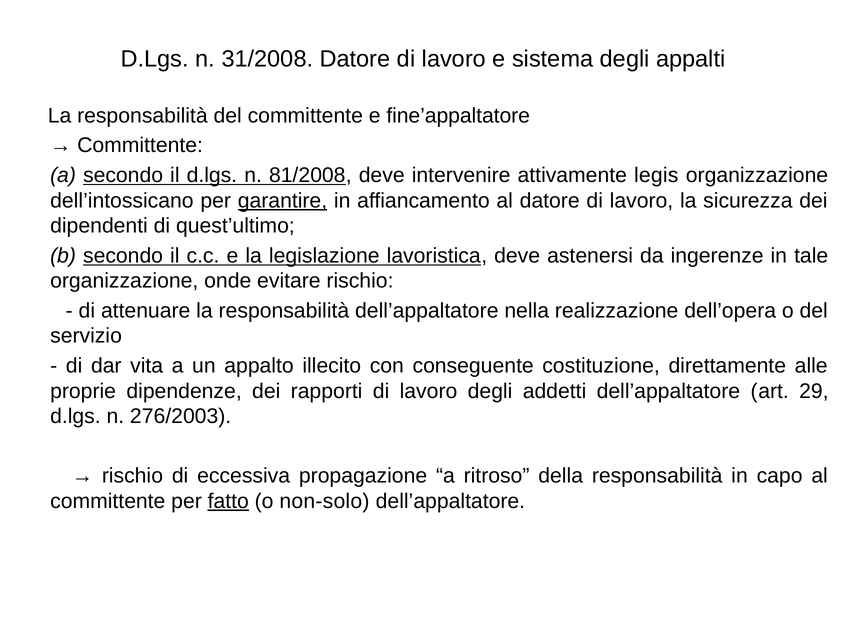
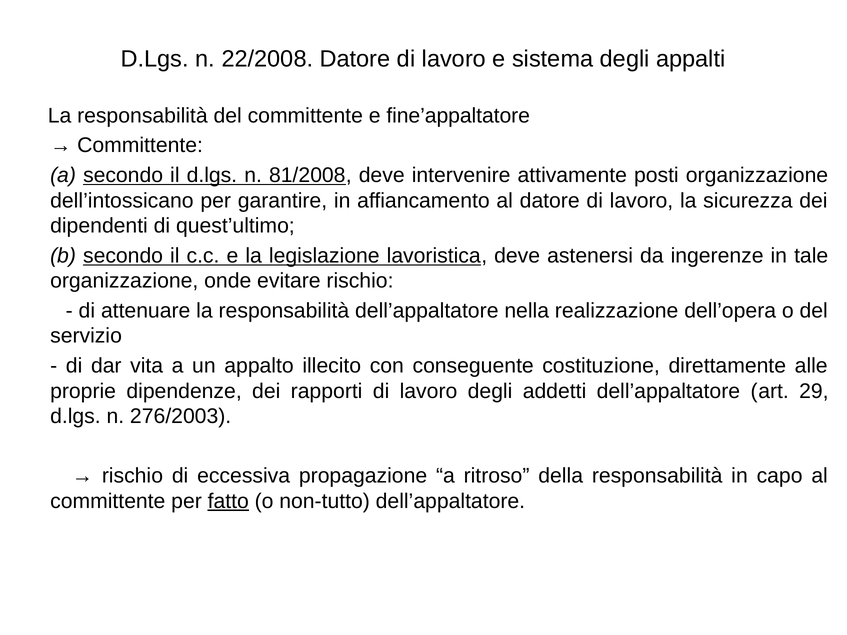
31/2008: 31/2008 -> 22/2008 (267, 59)
legis: legis -> posti (656, 175)
garantire underline: present -> none (282, 201)
non-solo: non-solo -> non-tutto (325, 501)
